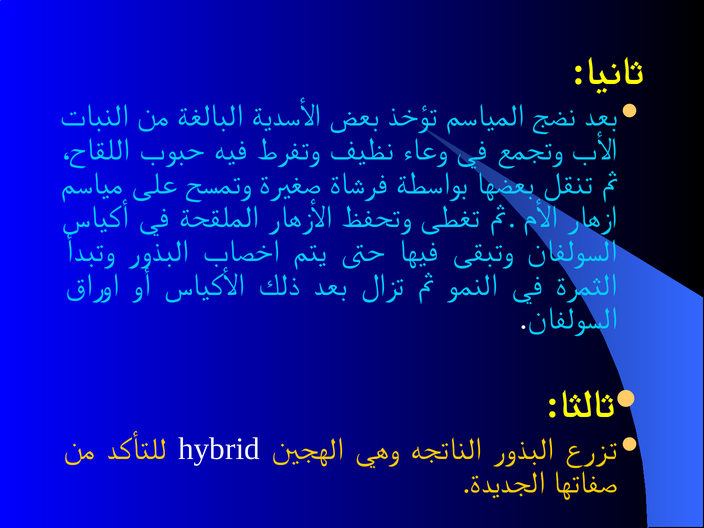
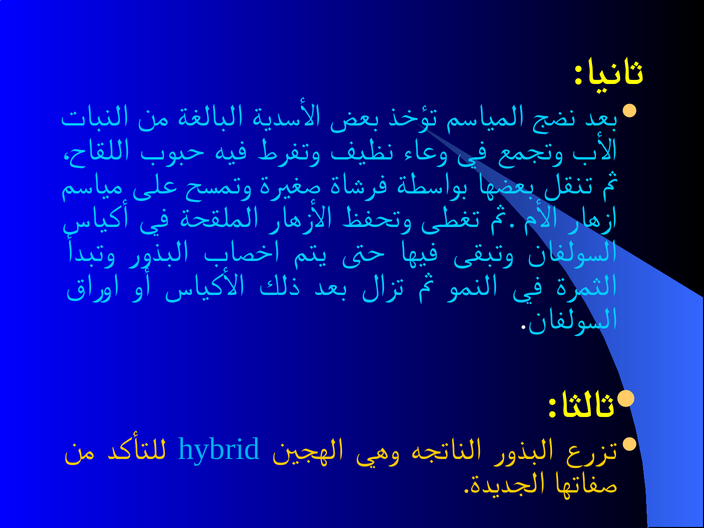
hybrid colour: white -> light blue (219, 449)
